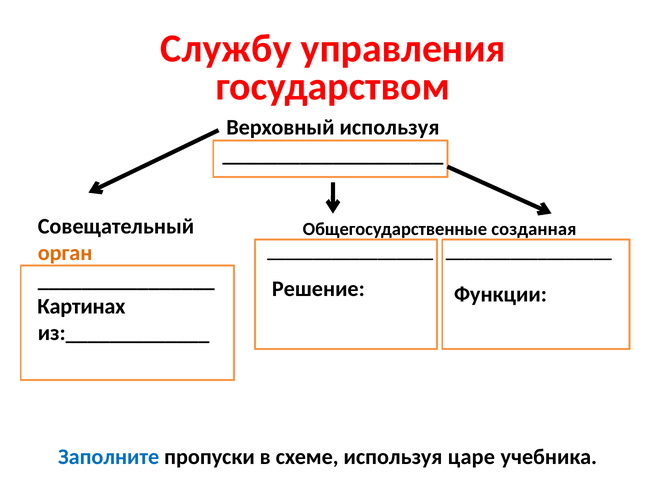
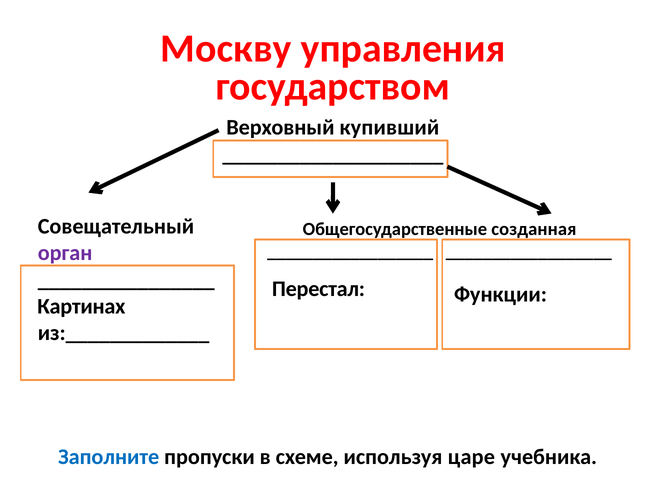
Службу: Службу -> Москву (226, 48)
Верховный используя: используя -> купивший (389, 127)
орган colour: orange -> purple (65, 253)
Решение: Решение -> Перестал (318, 289)
